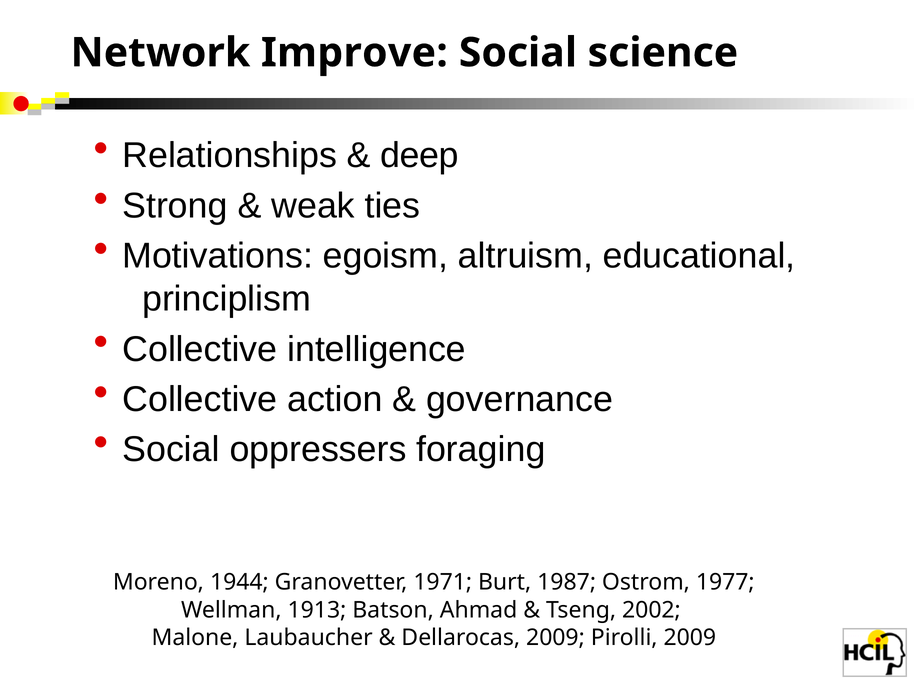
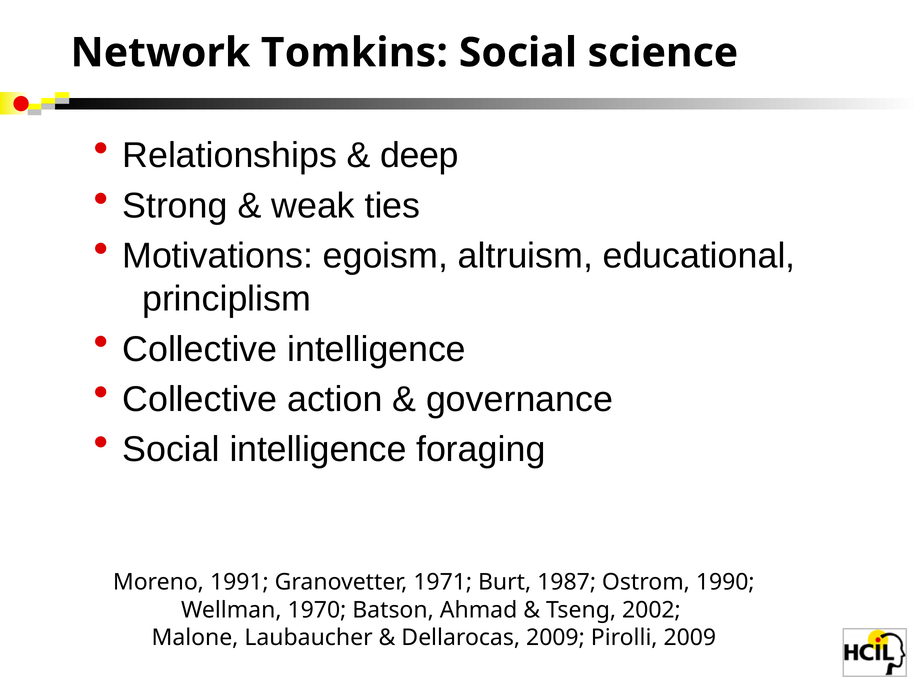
Improve: Improve -> Tomkins (354, 53)
Social oppressers: oppressers -> intelligence (318, 449)
1944: 1944 -> 1991 (239, 582)
1977: 1977 -> 1990 (725, 582)
1913: 1913 -> 1970 (317, 610)
